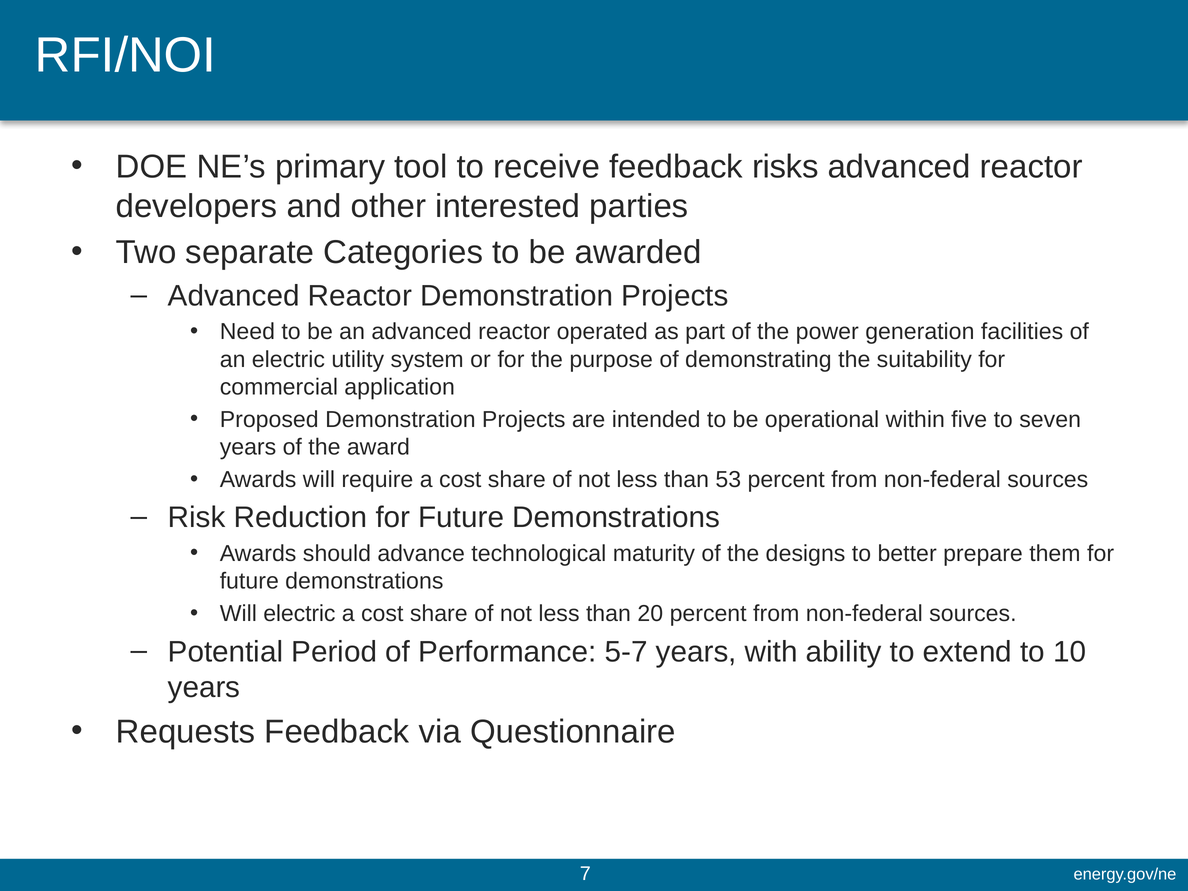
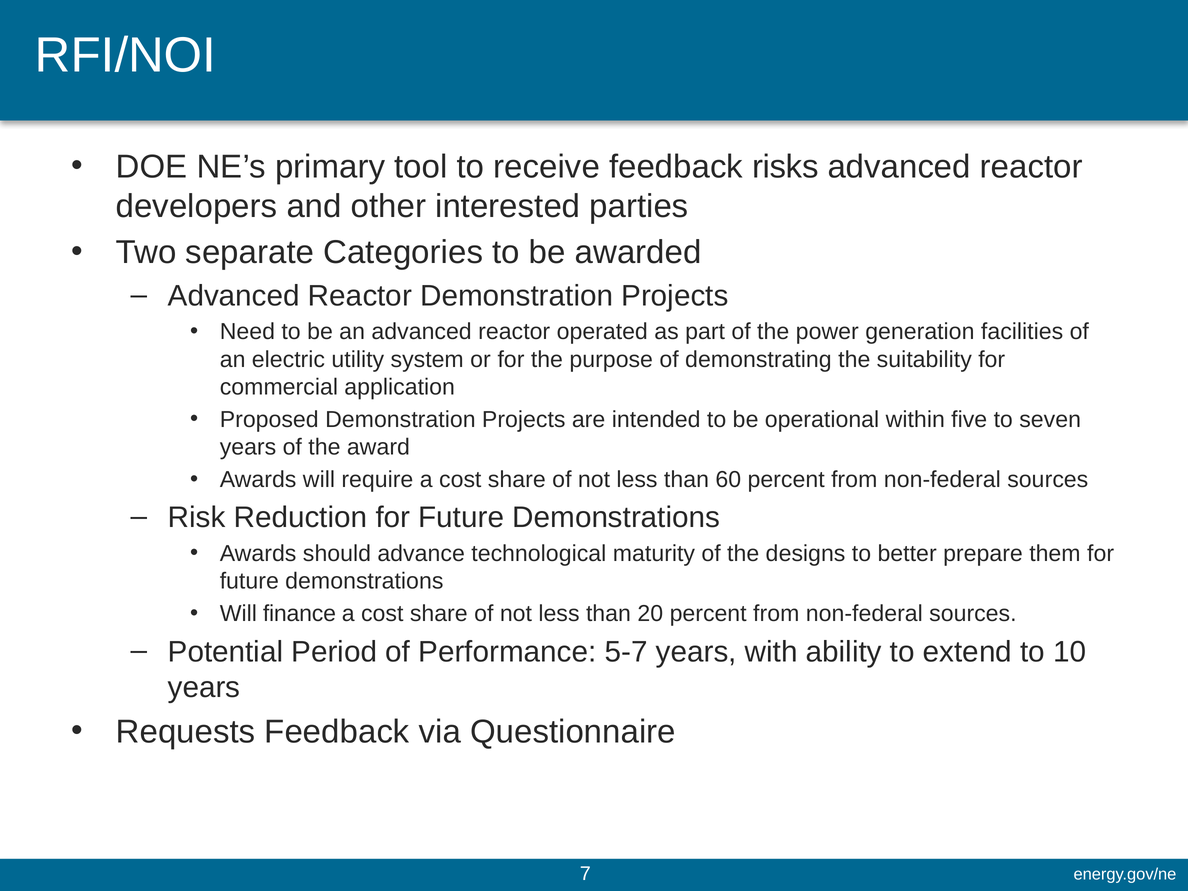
53: 53 -> 60 (728, 480)
Will electric: electric -> finance (299, 614)
